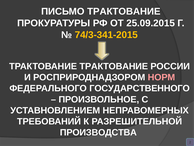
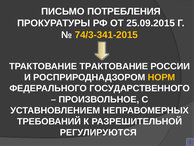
ПИСЬМО ТРАКТОВАНИЕ: ТРАКТОВАНИЕ -> ПОТРЕБЛЕНИЯ (124, 11)
НОРМ colour: pink -> yellow (161, 77)
ПРОИЗВОДСТВА: ПРОИЗВОДСТВА -> РЕГУЛИРУЮТСЯ (98, 132)
